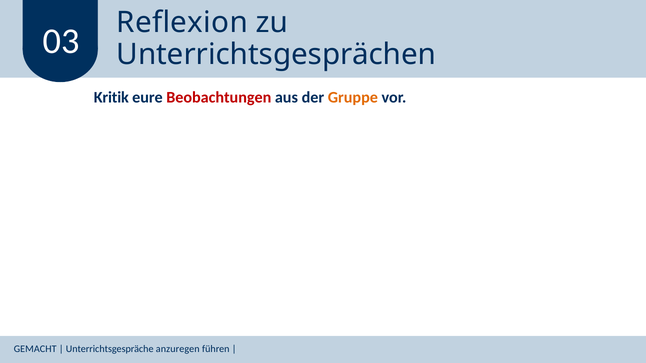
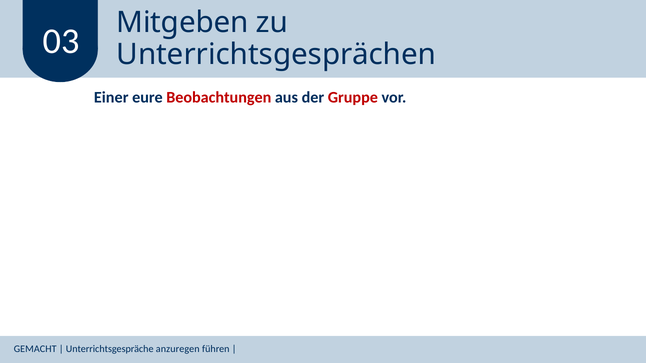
Reflexion: Reflexion -> Mitgeben (182, 23)
Kritik: Kritik -> Einer (111, 97)
Gruppe colour: orange -> red (353, 97)
